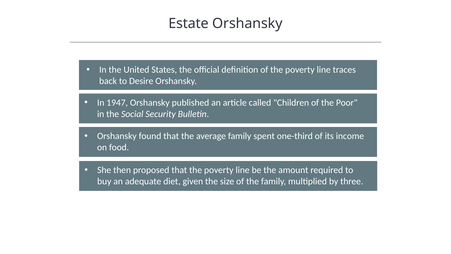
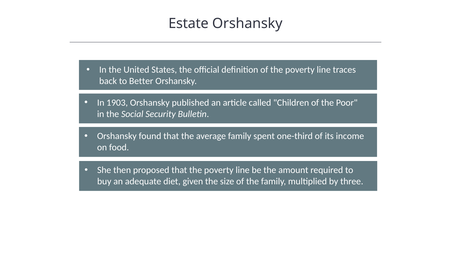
Desire: Desire -> Better (141, 81)
1947: 1947 -> 1903 (117, 103)
